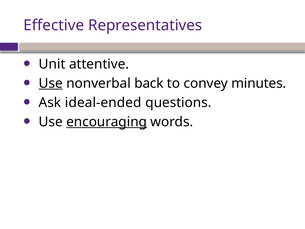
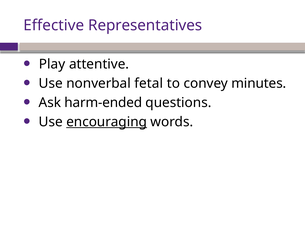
Unit: Unit -> Play (52, 64)
Use underline: present -> none (51, 83)
back: back -> fetal (149, 83)
ideal-ended: ideal-ended -> harm-ended (103, 102)
